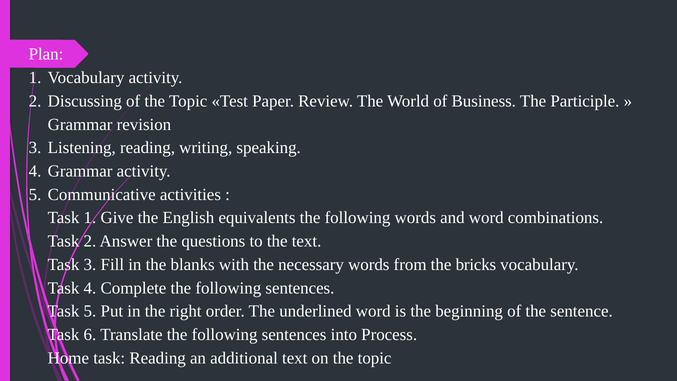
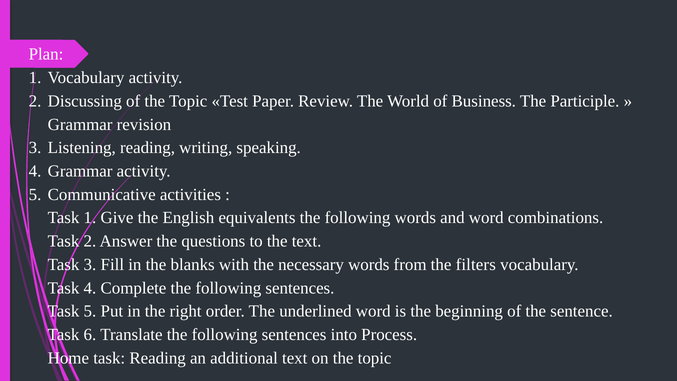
bricks: bricks -> filters (476, 264)
